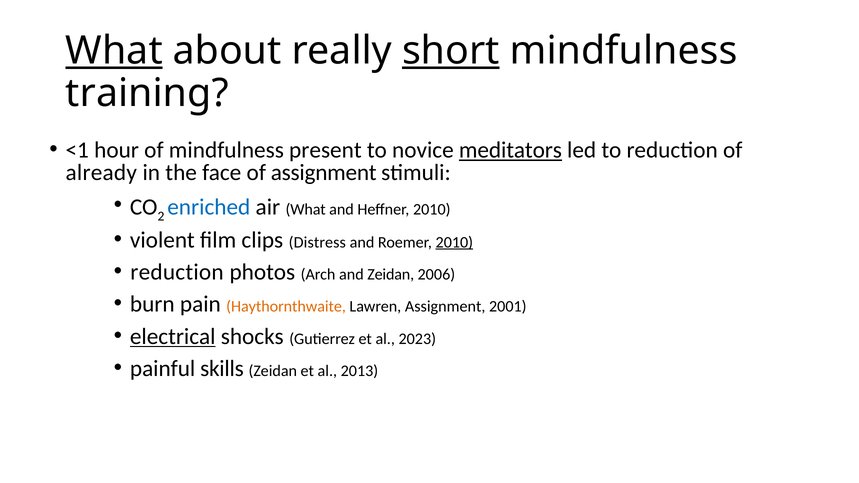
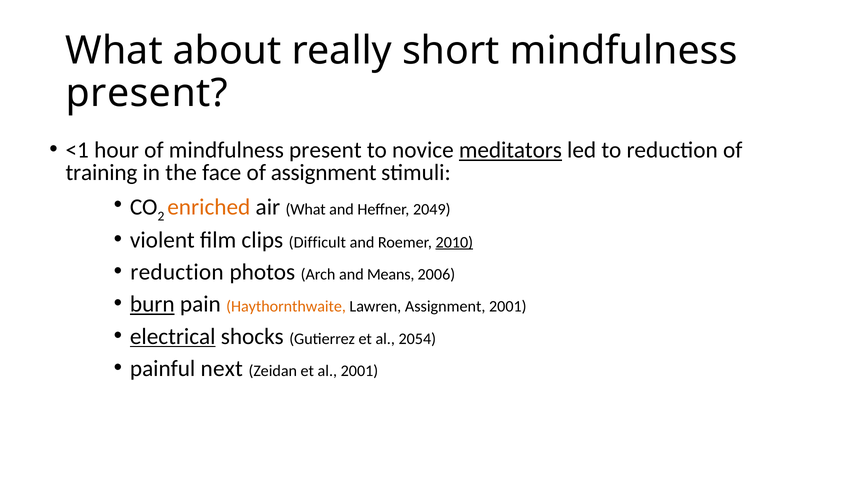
What underline: present -> none (114, 51)
short underline: present -> none (451, 51)
training: training -> present (147, 93)
already: already -> training (101, 173)
enriched colour: blue -> orange (209, 207)
Heffner 2010: 2010 -> 2049 (432, 209)
Distress: Distress -> Difficult (317, 242)
and Zeidan: Zeidan -> Means (391, 275)
burn underline: none -> present (152, 304)
2023: 2023 -> 2054 (417, 339)
skills: skills -> next (222, 369)
al 2013: 2013 -> 2001 (359, 371)
